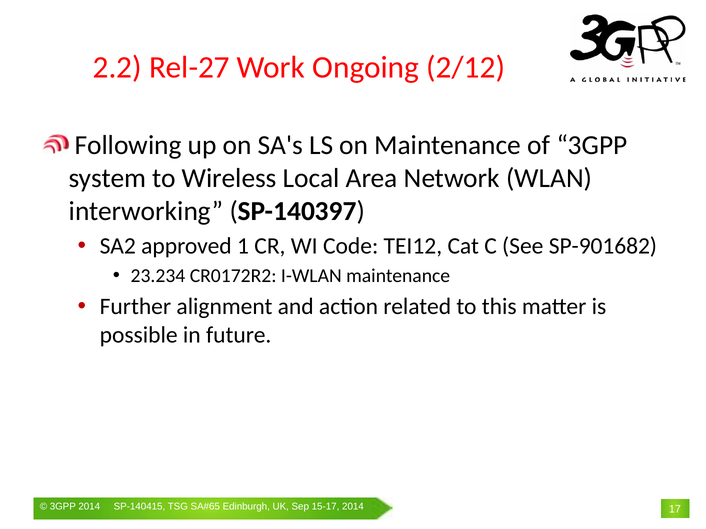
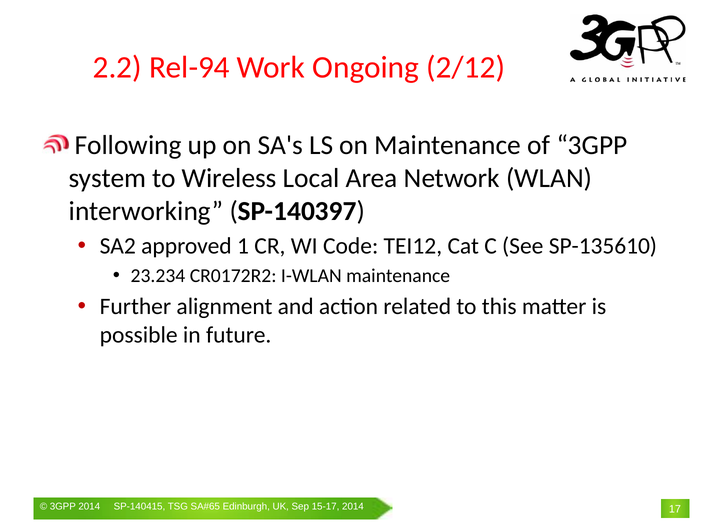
Rel-27: Rel-27 -> Rel-94 (189, 67)
SP-901682: SP-901682 -> SP-135610 (603, 246)
